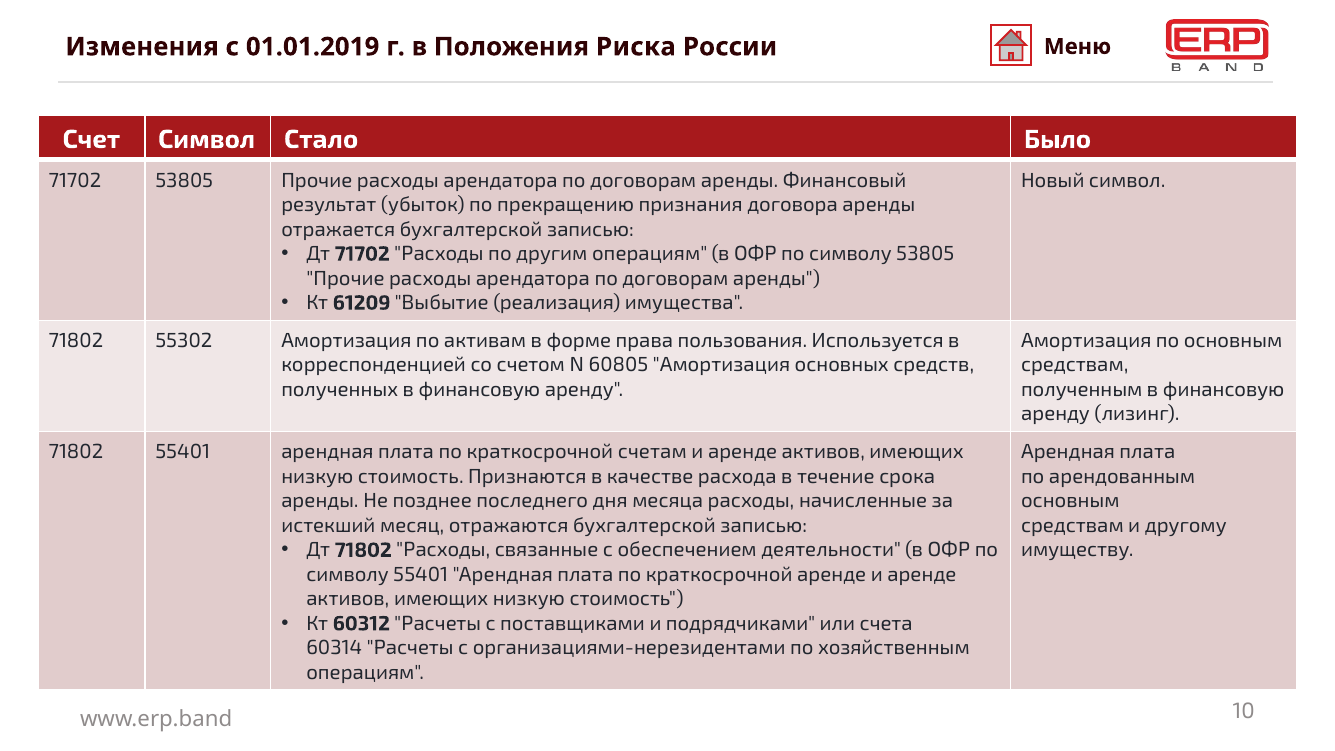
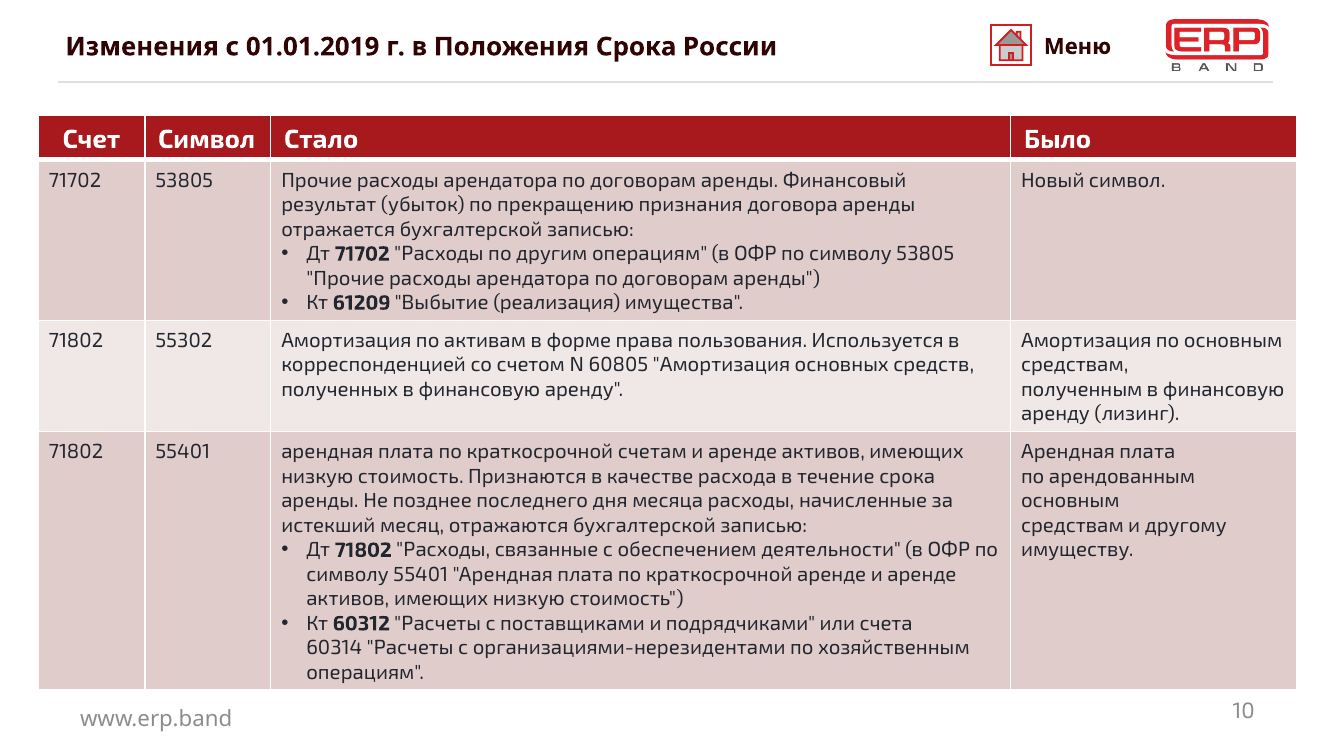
Положения Риска: Риска -> Срока (636, 47)
